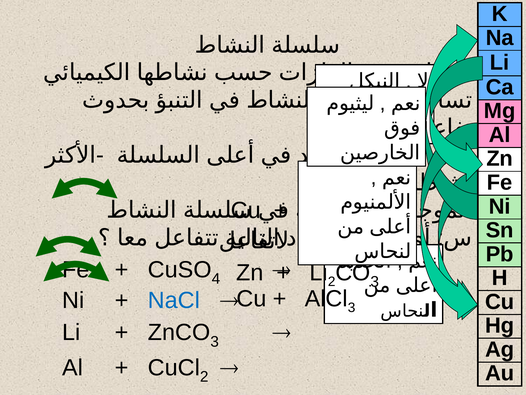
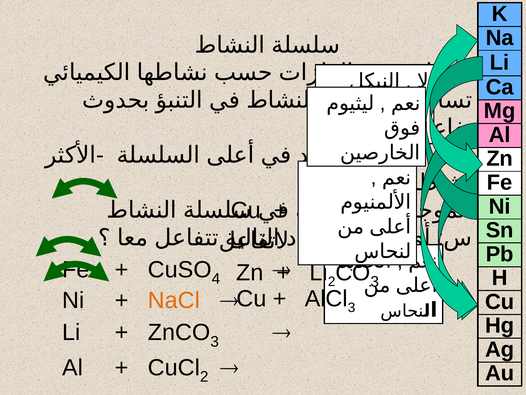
NaCl colour: blue -> orange (174, 300)
